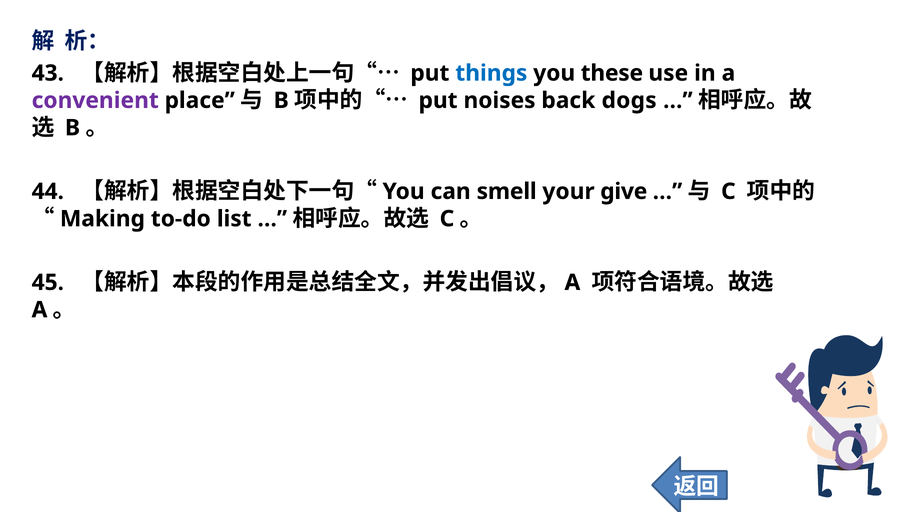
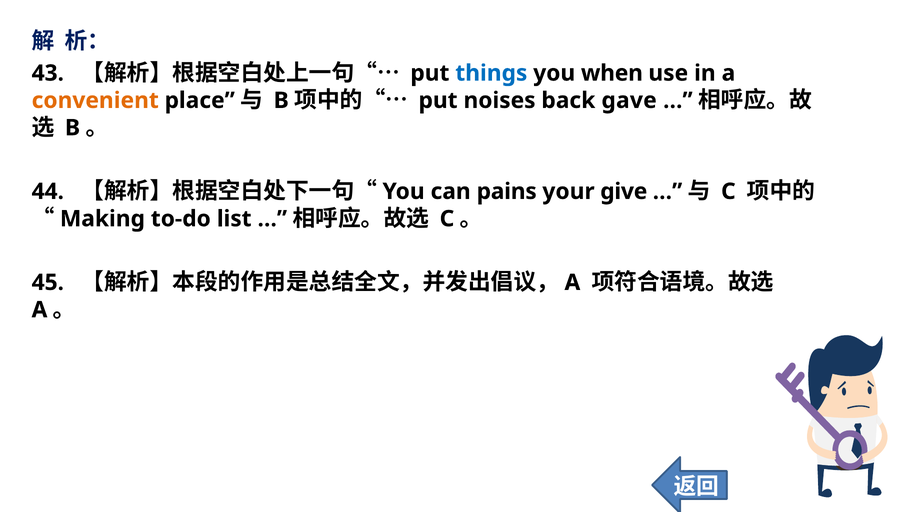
these: these -> when (612, 73)
convenient colour: purple -> orange (95, 100)
dogs: dogs -> gave (629, 100)
smell: smell -> pains (507, 191)
